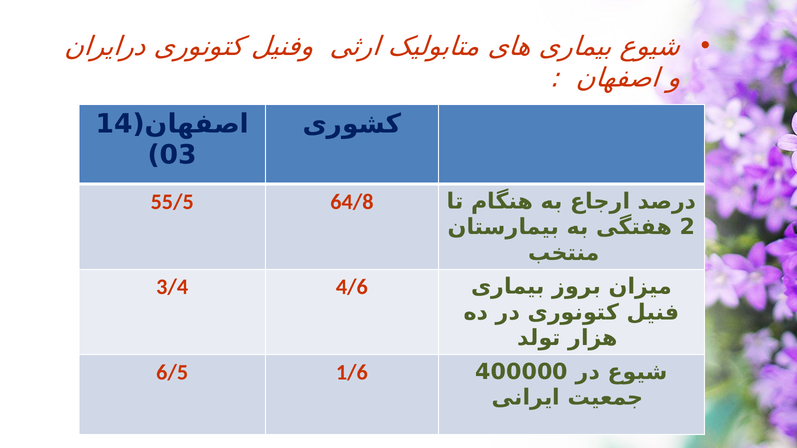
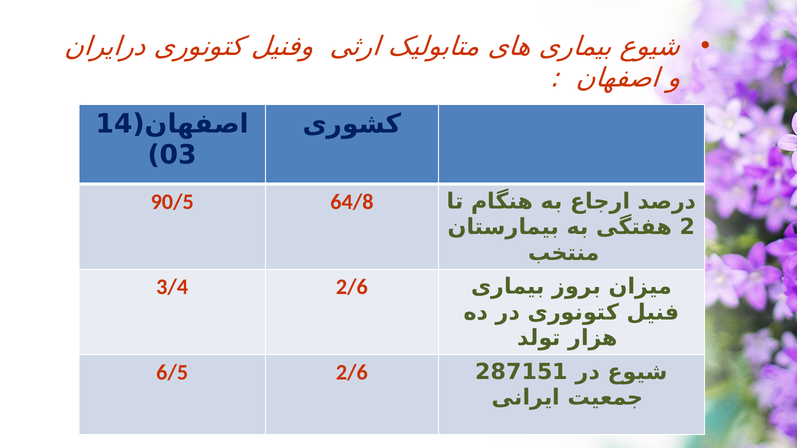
55/5: 55/5 -> 90/5 (172, 202)
3/4 4/6: 4/6 -> 2/6 (352, 287)
400000: 400000 -> 287151 (522, 372)
6/5 1/6: 1/6 -> 2/6 (352, 373)
